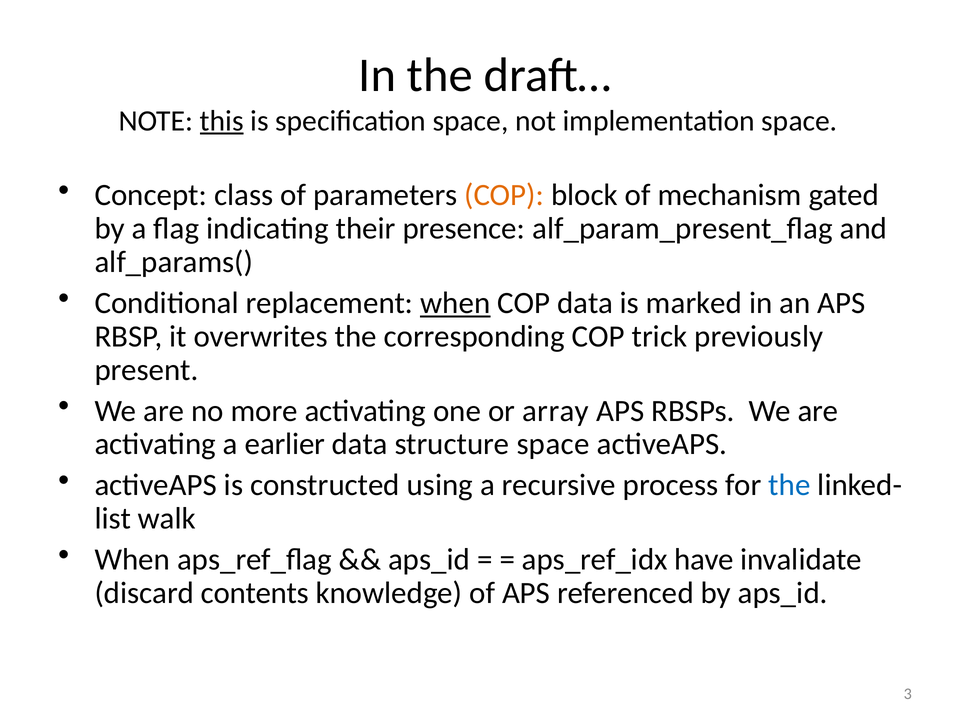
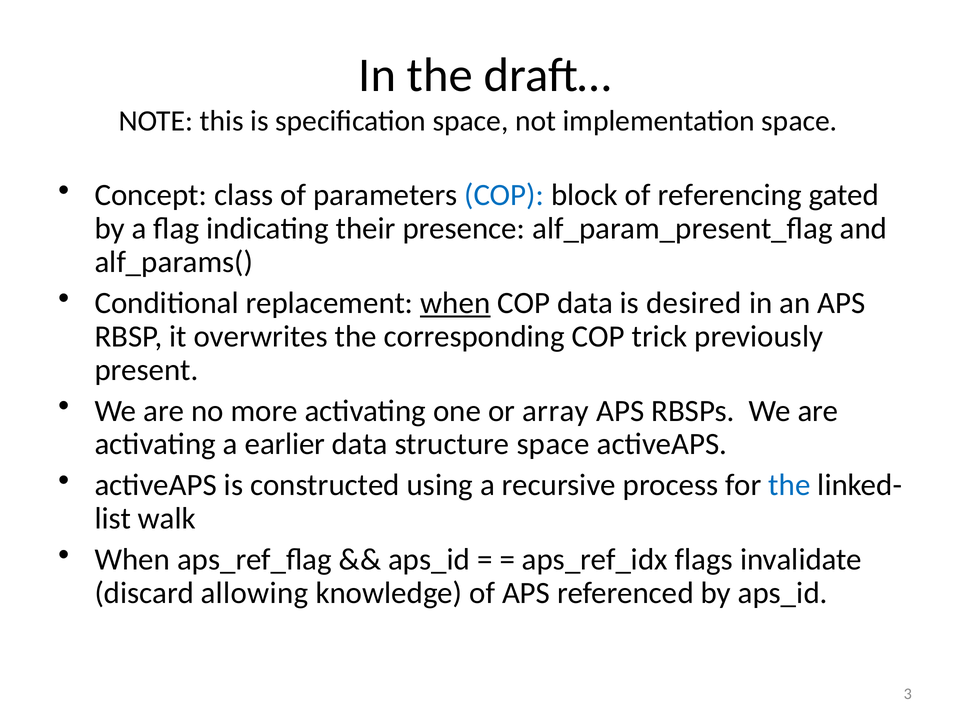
this underline: present -> none (222, 121)
COP colour: orange -> blue (504, 195)
mechanism: mechanism -> referencing (730, 195)
marked: marked -> desired (694, 303)
have: have -> flags (704, 560)
contents: contents -> allowing (255, 593)
